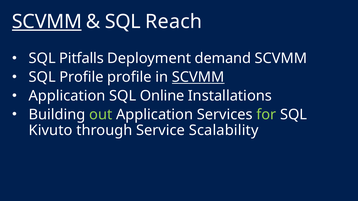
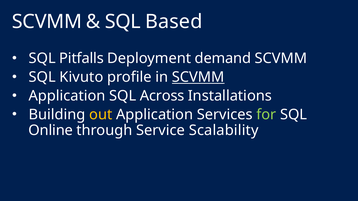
SCVMM underline: present -> none (47, 22)
Reach: Reach -> Based (174, 22)
SQL Profile: Profile -> Kivuto (81, 77)
Online: Online -> Across (162, 96)
out colour: light green -> yellow (101, 115)
Kivuto: Kivuto -> Online (51, 130)
